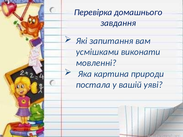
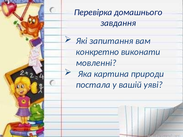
усмішками: усмішками -> конкретно (97, 52)
